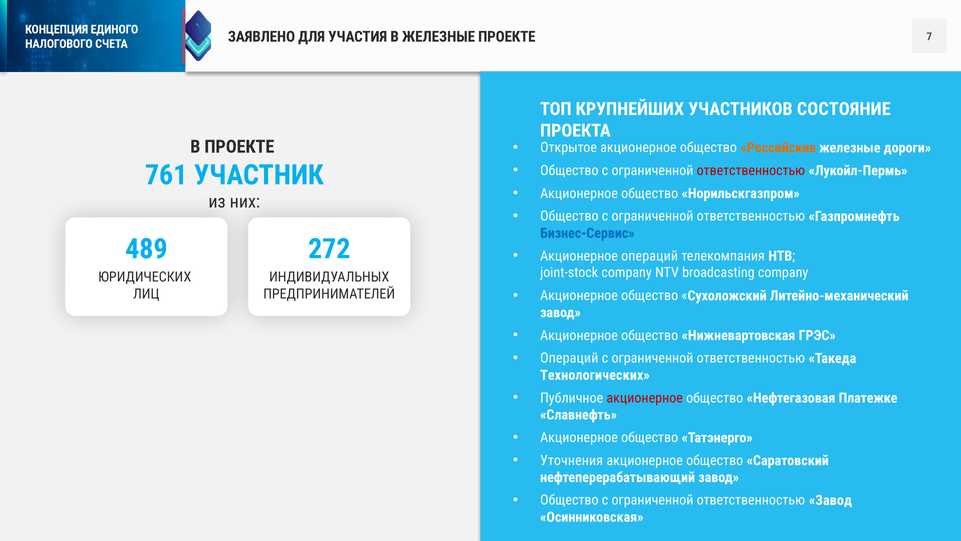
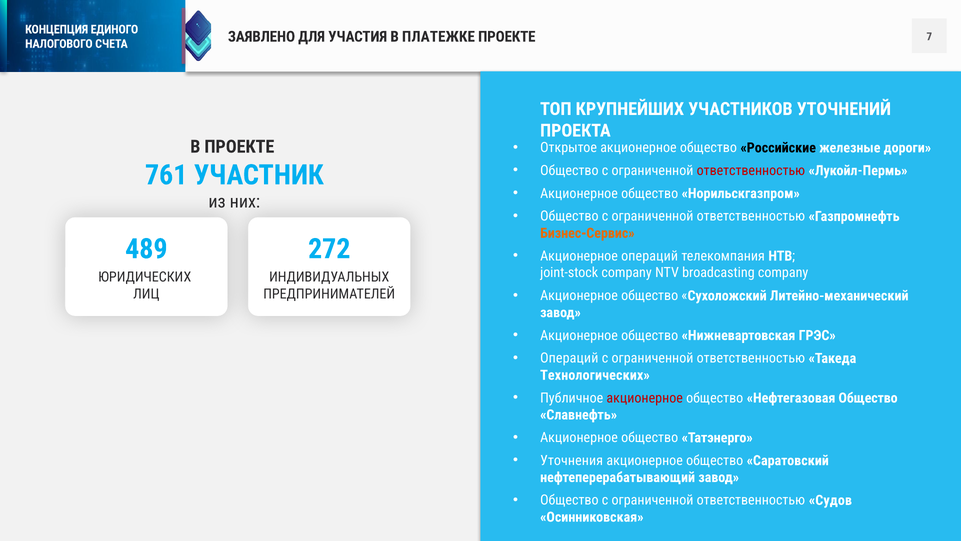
В ЖЕЛЕЗНЫЕ: ЖЕЛЕЗНЫЕ -> ПЛАТЕЖКЕ (438, 37)
СОСТОЯНИЕ: СОСТОЯНИЕ -> УТОЧНЕНИЙ (844, 109)
Российские colour: orange -> black (778, 148)
Бизнес-Сервис colour: blue -> orange (587, 233)
Нефтегазовая Платежке: Платежке -> Общество (868, 398)
ответственностью Завод: Завод -> Судов (830, 500)
